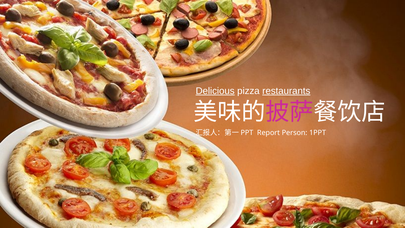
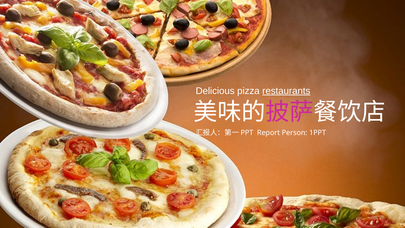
Delicious underline: present -> none (215, 91)
